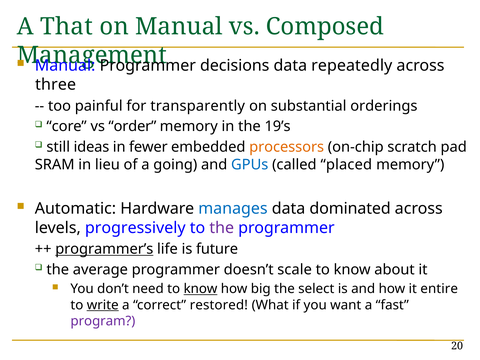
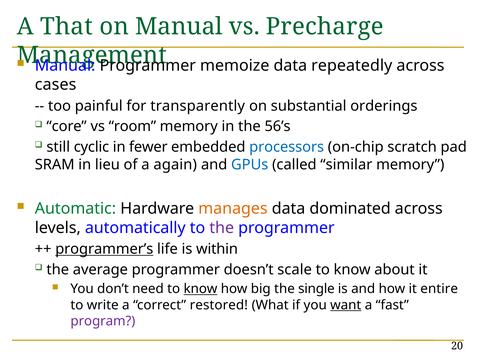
Composed: Composed -> Precharge (325, 26)
decisions: decisions -> memoize (235, 65)
three: three -> cases (56, 85)
order: order -> room (132, 126)
19’s: 19’s -> 56’s (278, 126)
ideas: ideas -> cyclic (91, 147)
processors colour: orange -> blue (287, 147)
going: going -> again (175, 165)
placed: placed -> similar (346, 165)
Automatic colour: black -> green (75, 209)
manages colour: blue -> orange (233, 209)
progressively: progressively -> automatically (135, 228)
future: future -> within (217, 249)
select: select -> single (316, 289)
write underline: present -> none (103, 305)
want underline: none -> present (346, 305)
